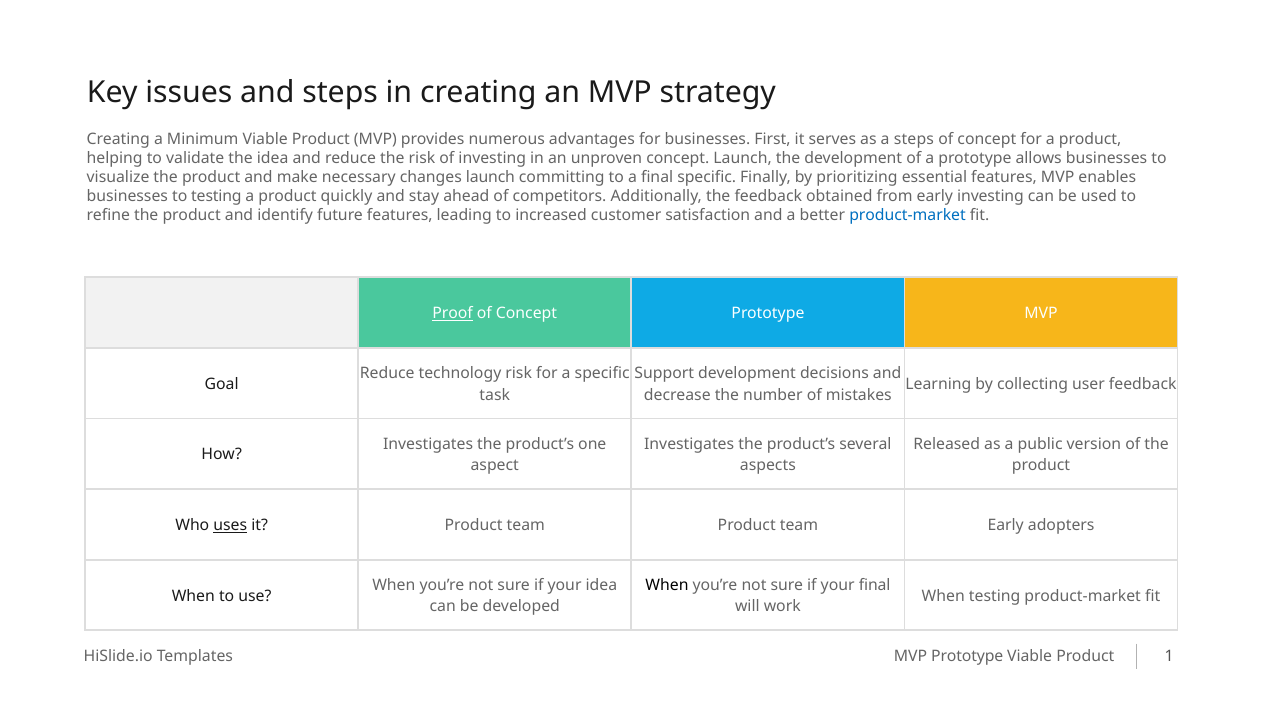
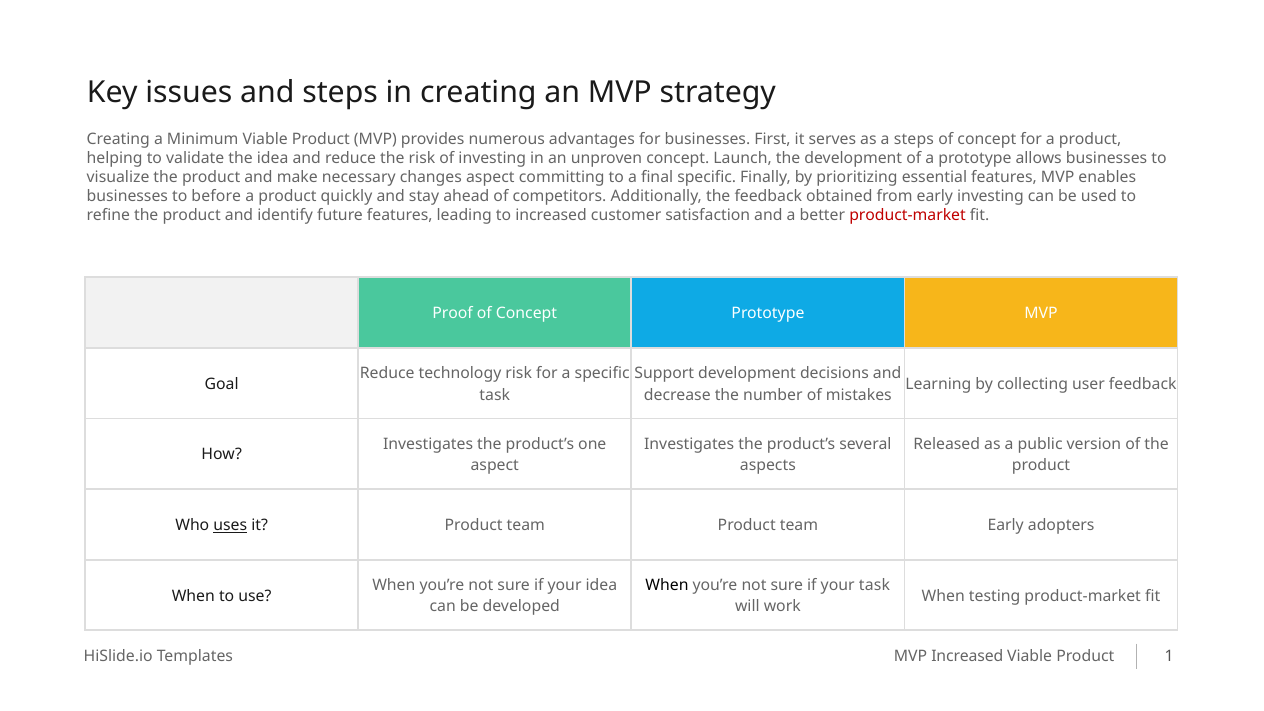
changes launch: launch -> aspect (490, 177)
to testing: testing -> before (216, 196)
product-market colour: blue -> red (908, 215)
Proof underline: present -> none (453, 313)
your final: final -> task (874, 585)
MVP Prototype: Prototype -> Increased (967, 657)
